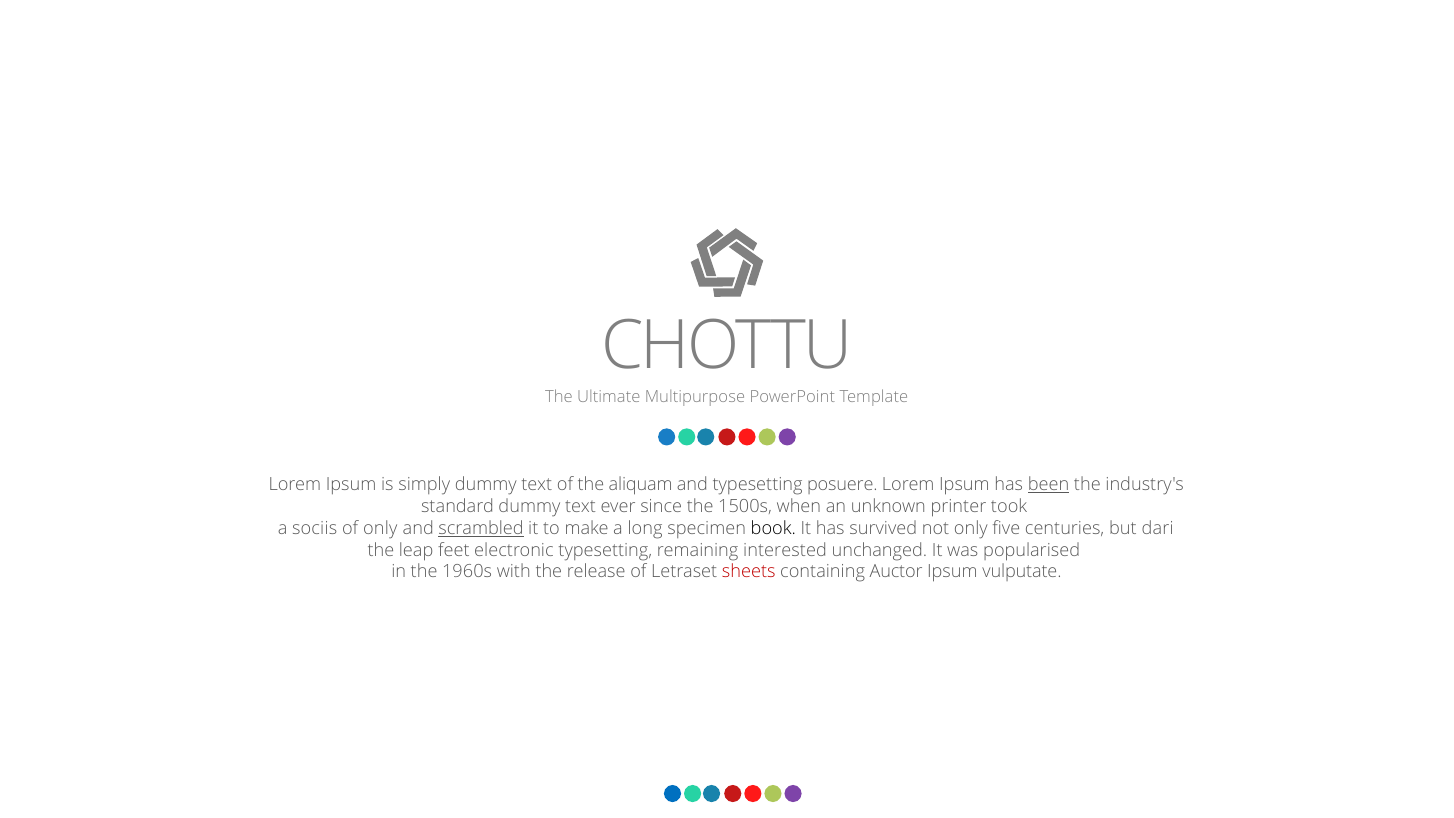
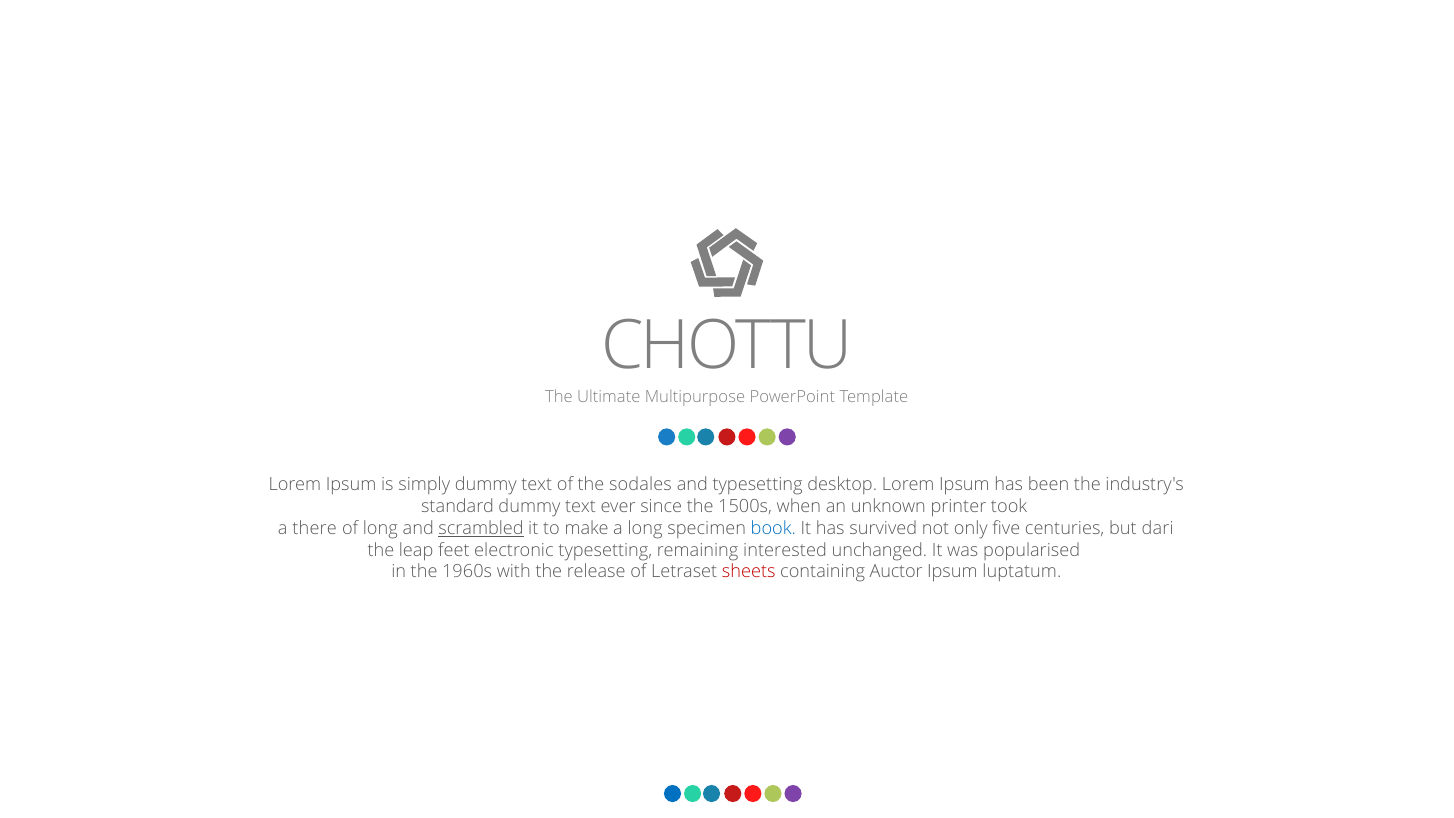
aliquam: aliquam -> sodales (640, 485)
posuere: posuere -> desktop (842, 485)
been underline: present -> none (1049, 485)
sociis: sociis -> there (315, 528)
of only: only -> long (380, 528)
book colour: black -> blue (773, 528)
vulputate: vulputate -> luptatum (1022, 572)
